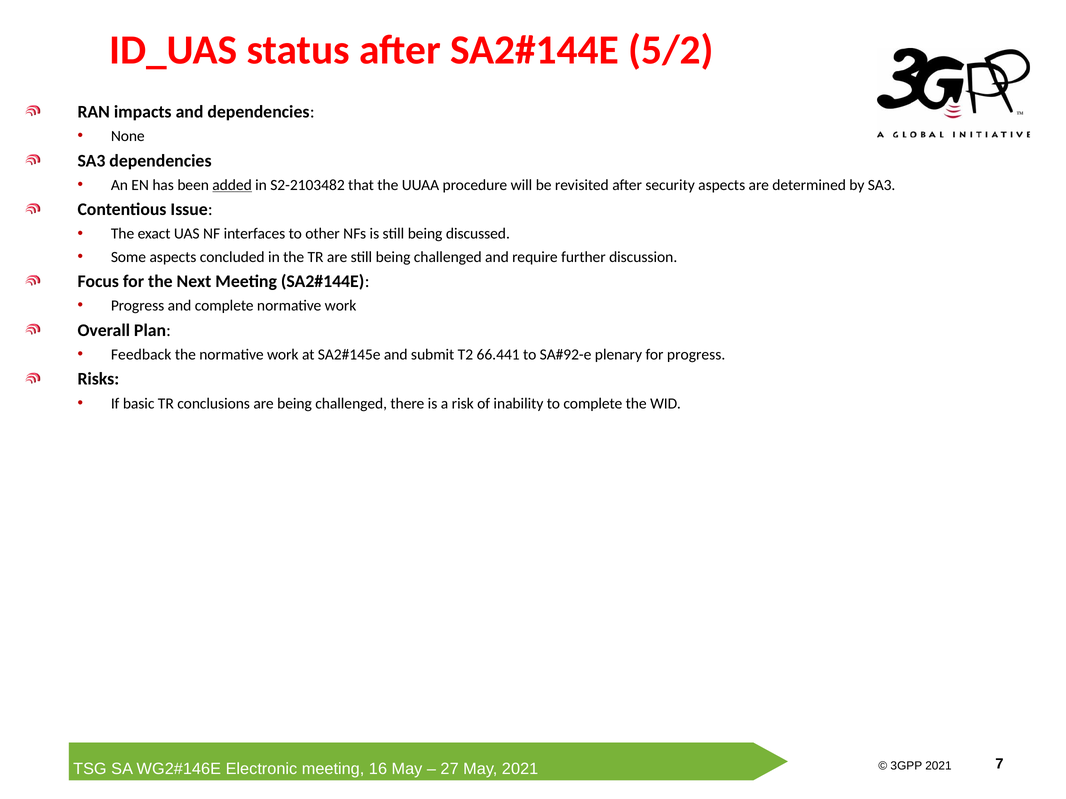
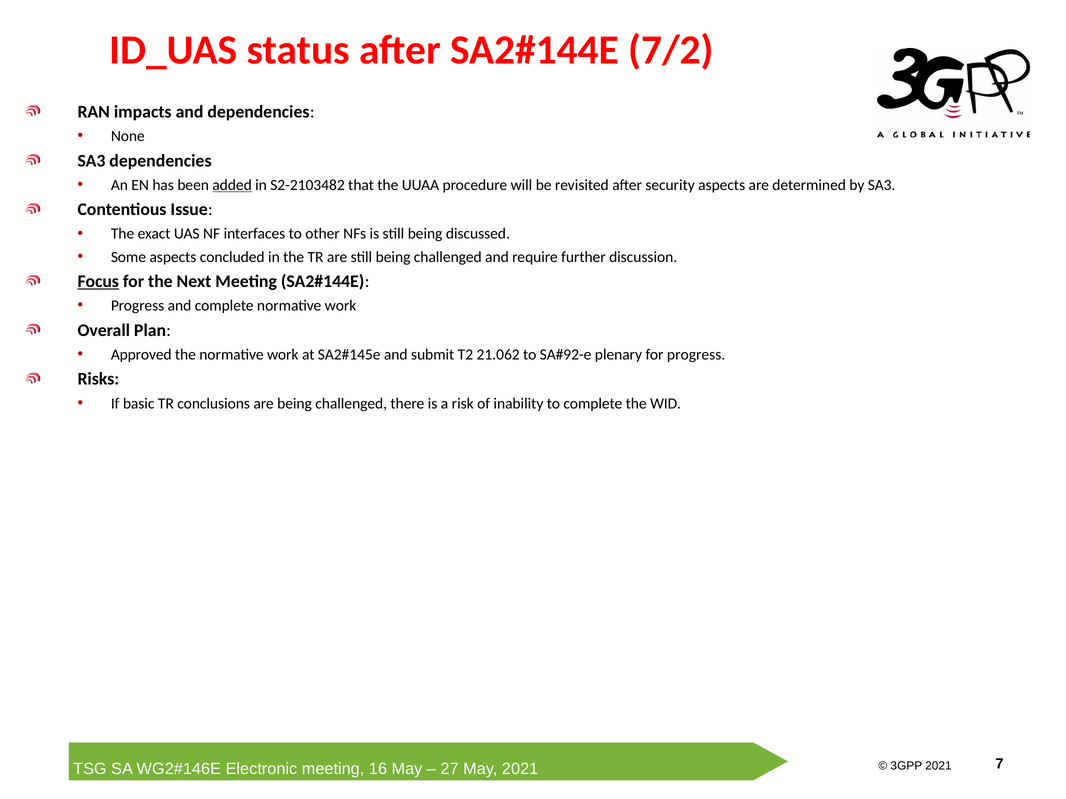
5/2: 5/2 -> 7/2 (671, 50)
Focus underline: none -> present (98, 282)
Feedback: Feedback -> Approved (141, 355)
66.441: 66.441 -> 21.062 (498, 355)
